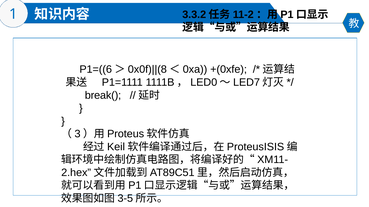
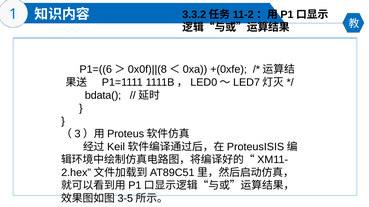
break(: break( -> bdata( (103, 95)
